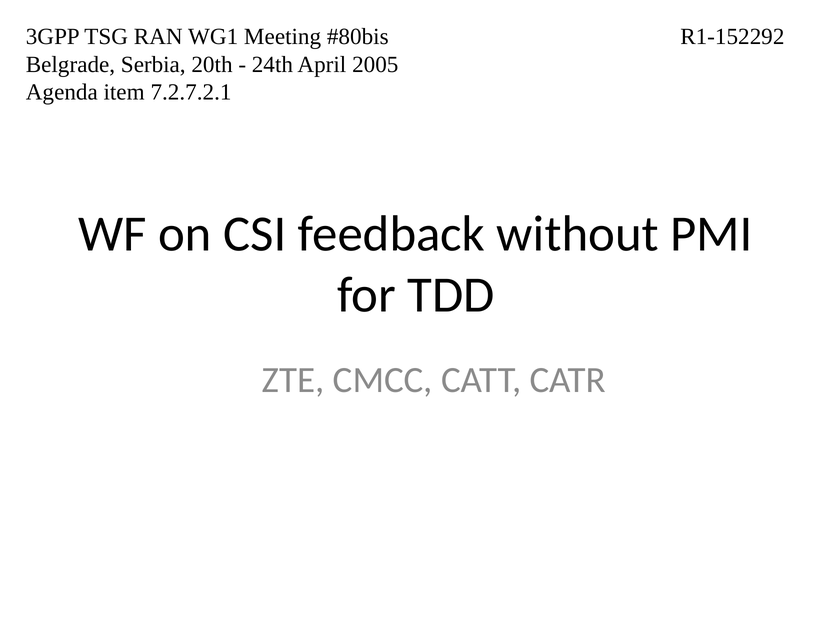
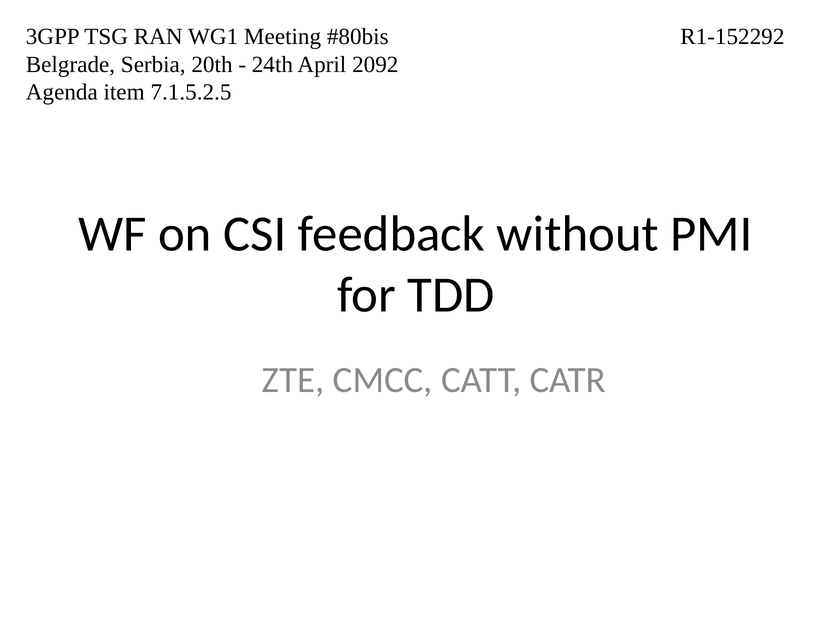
2005: 2005 -> 2092 (375, 64)
7.2.7.2.1: 7.2.7.2.1 -> 7.1.5.2.5 (191, 92)
